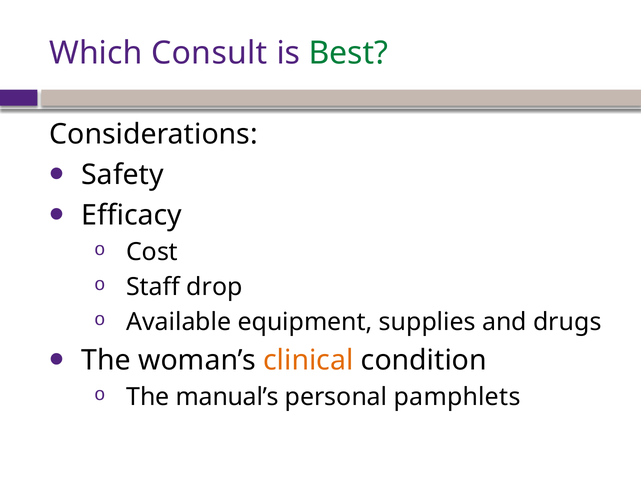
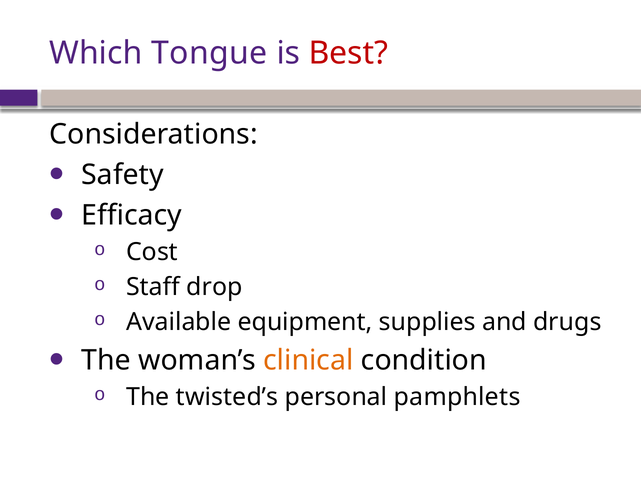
Consult: Consult -> Tongue (209, 53)
Best colour: green -> red (348, 53)
manual’s: manual’s -> twisted’s (227, 397)
